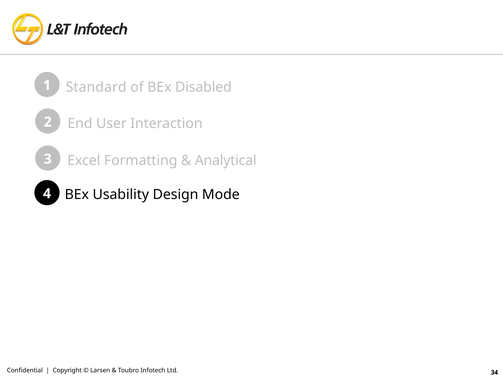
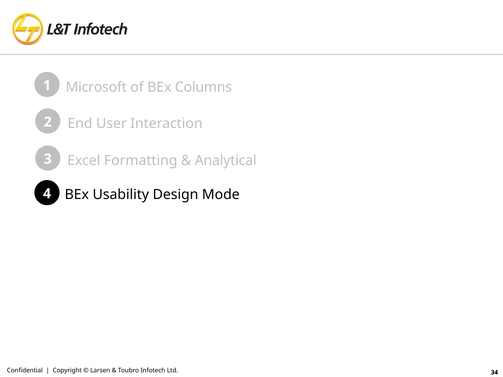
Standard: Standard -> Microsoft (96, 87)
Disabled: Disabled -> Columns (203, 87)
